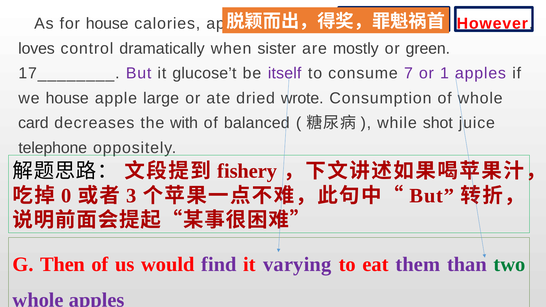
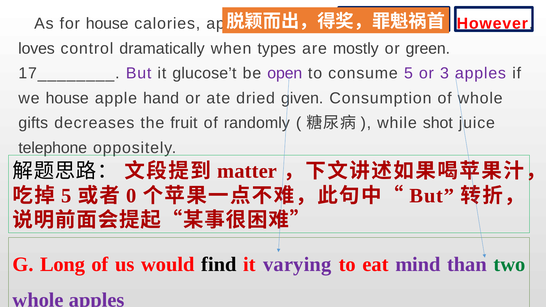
sister: sister -> types (277, 49)
itself: itself -> open (285, 73)
consume 7: 7 -> 5 (408, 73)
1: 1 -> 3 (444, 73)
large: large -> hand (161, 98)
wrote: wrote -> given (302, 98)
card: card -> gifts (33, 123)
with: with -> fruit (184, 123)
balanced: balanced -> randomly (257, 123)
fishery: fishery -> matter (247, 171)
0: 0 -> 5 (66, 196)
3: 3 -> 0 (131, 196)
Then: Then -> Long (63, 264)
find colour: purple -> black (219, 264)
them: them -> mind (418, 264)
